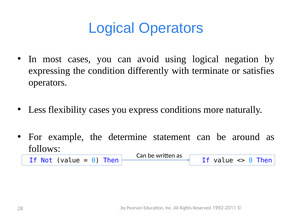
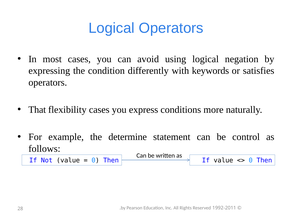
terminate: terminate -> keywords (210, 71)
Less: Less -> That (37, 110)
around: around -> control (246, 137)
